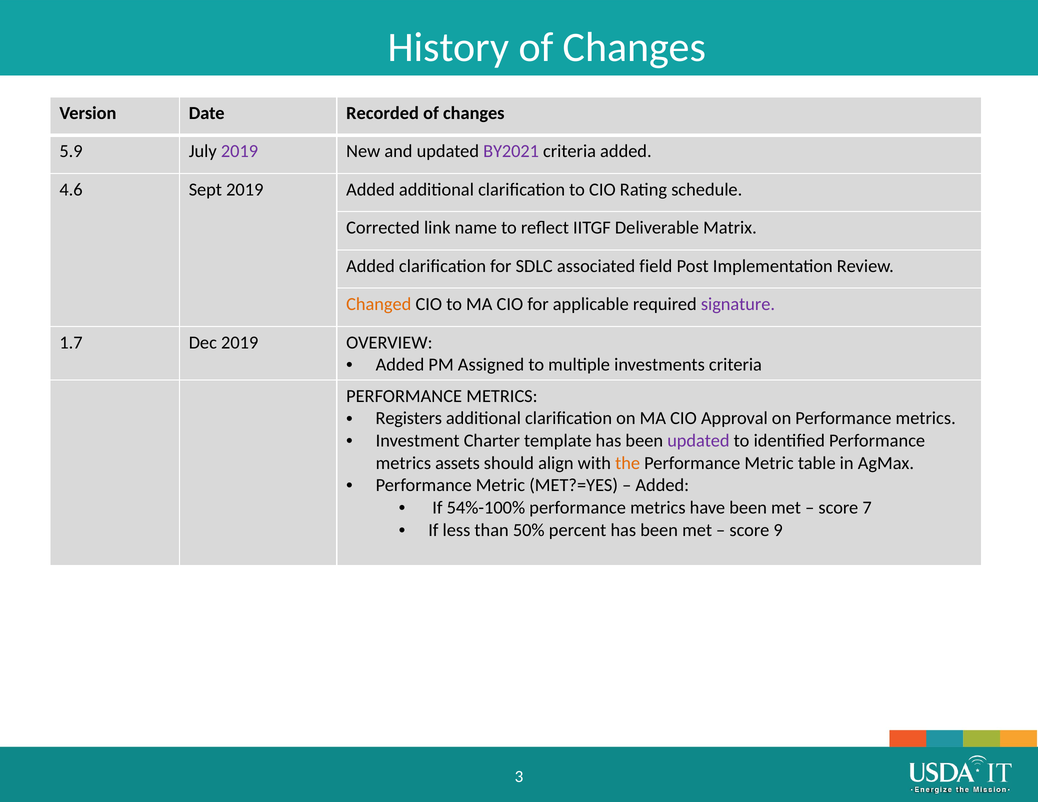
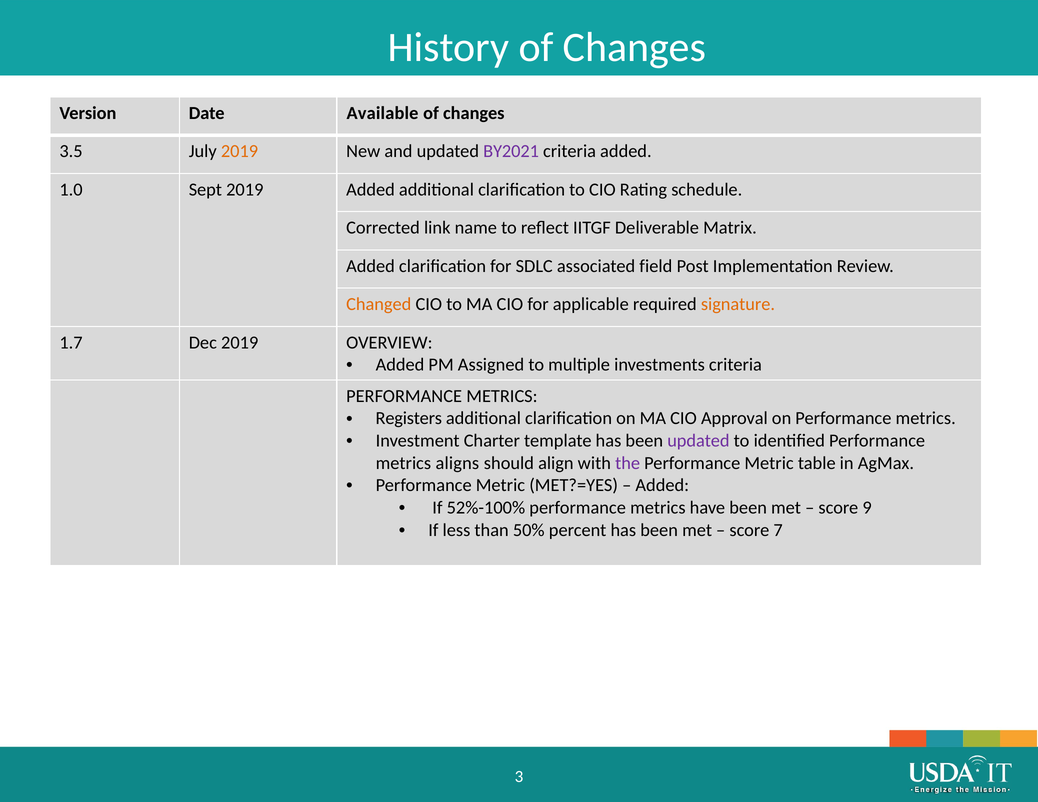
Recorded: Recorded -> Available (383, 113)
5.9: 5.9 -> 3.5 (71, 151)
2019 colour: purple -> orange (240, 151)
4.6: 4.6 -> 1.0 (71, 190)
signature colour: purple -> orange (738, 304)
assets: assets -> aligns (457, 463)
the colour: orange -> purple (628, 463)
54%-100%: 54%-100% -> 52%-100% (486, 508)
7: 7 -> 9 (867, 508)
9: 9 -> 7 (778, 530)
